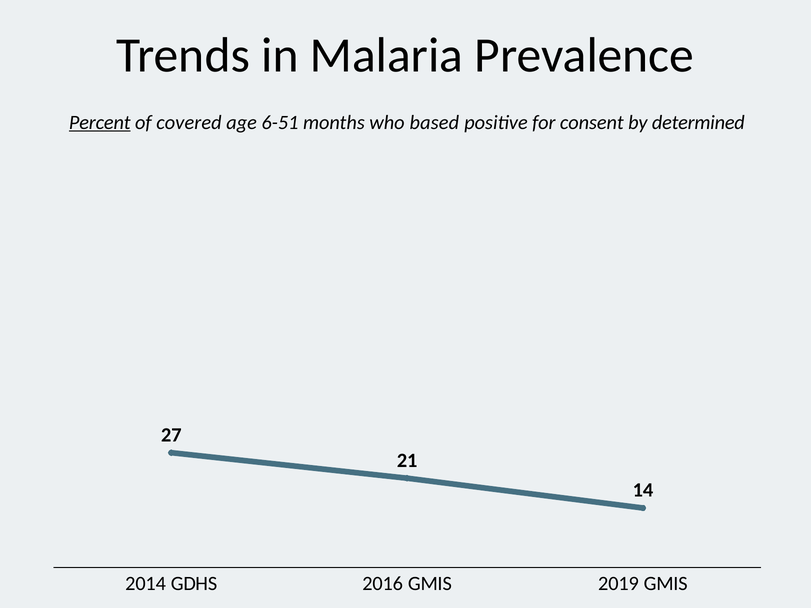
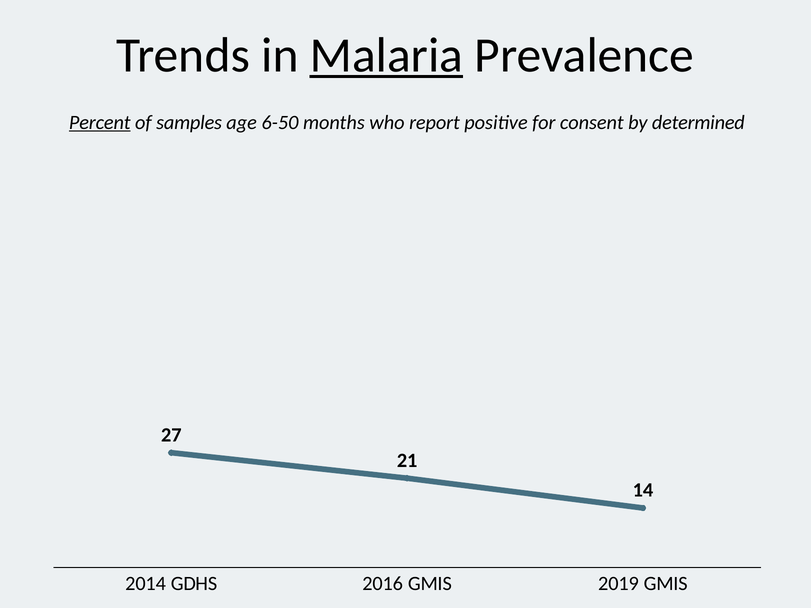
Malaria underline: none -> present (386, 55)
covered: covered -> samples (189, 122)
6-51: 6-51 -> 6-50 (280, 122)
based: based -> report (434, 122)
